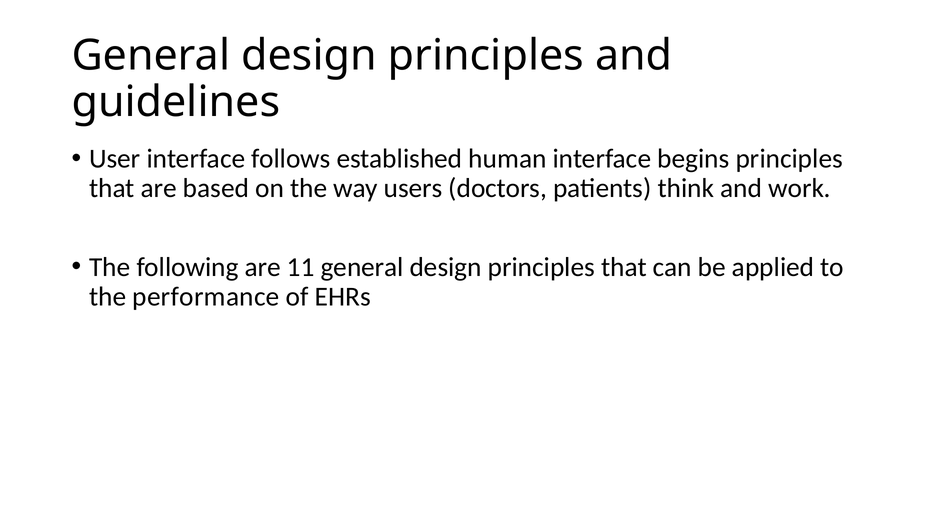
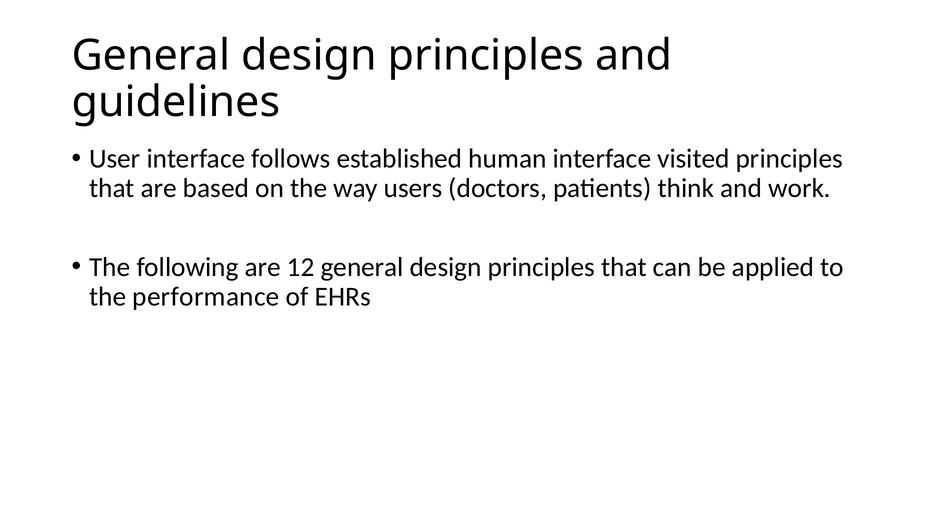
begins: begins -> visited (693, 159)
11: 11 -> 12 (301, 267)
